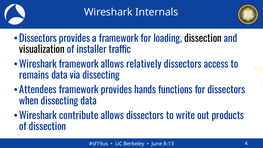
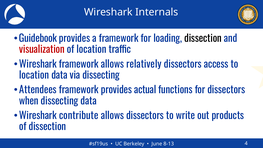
Dissectors: Dissectors -> Guidebook (38, 39)
visualization colour: black -> red (42, 50)
of installer: installer -> location (91, 50)
remains: remains -> location (34, 75)
hands: hands -> actual (145, 90)
